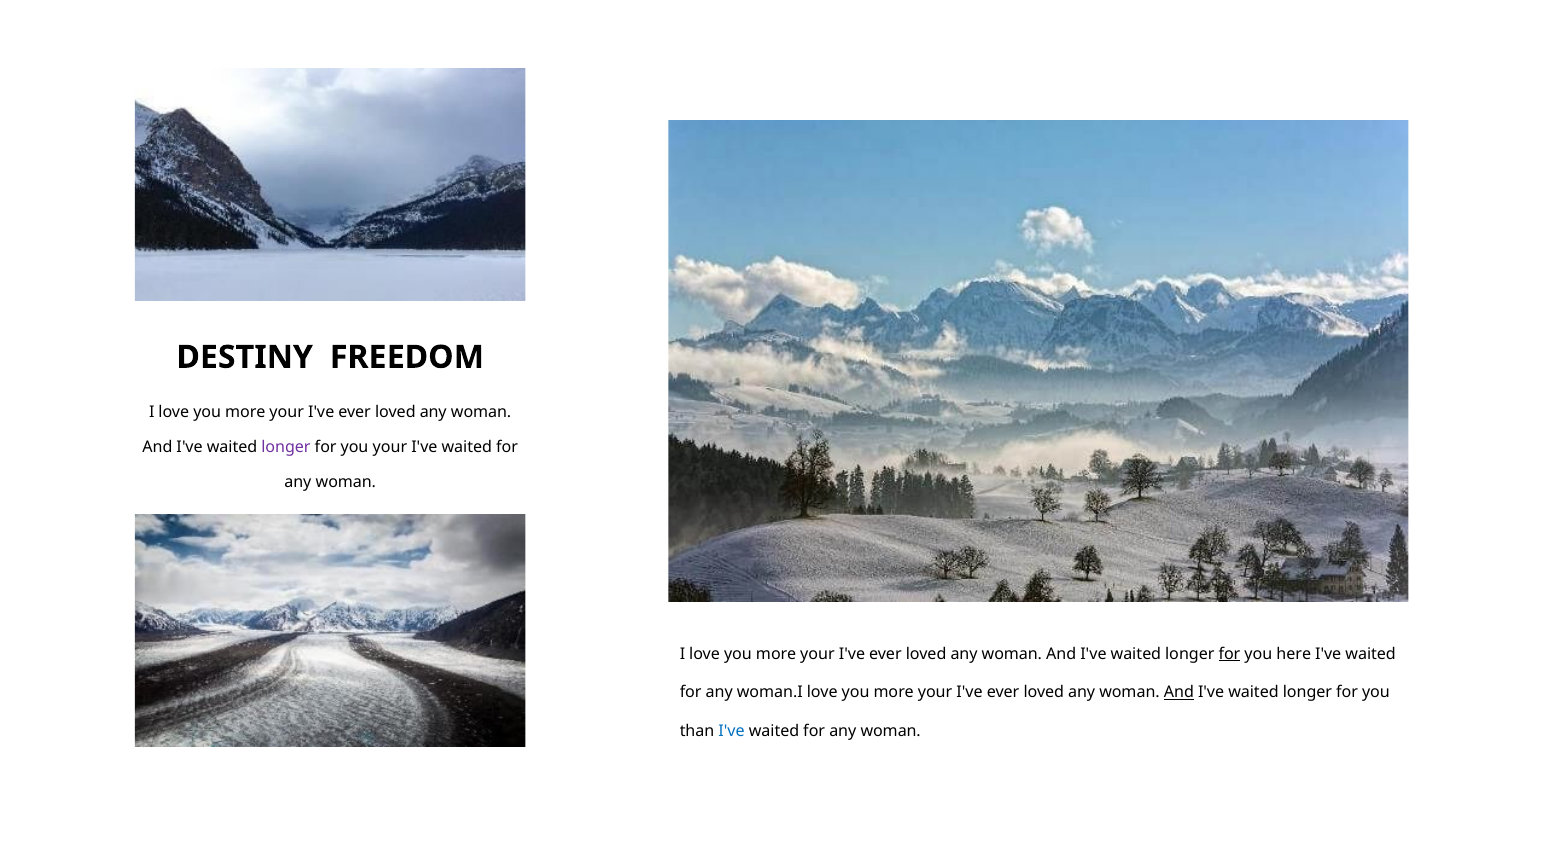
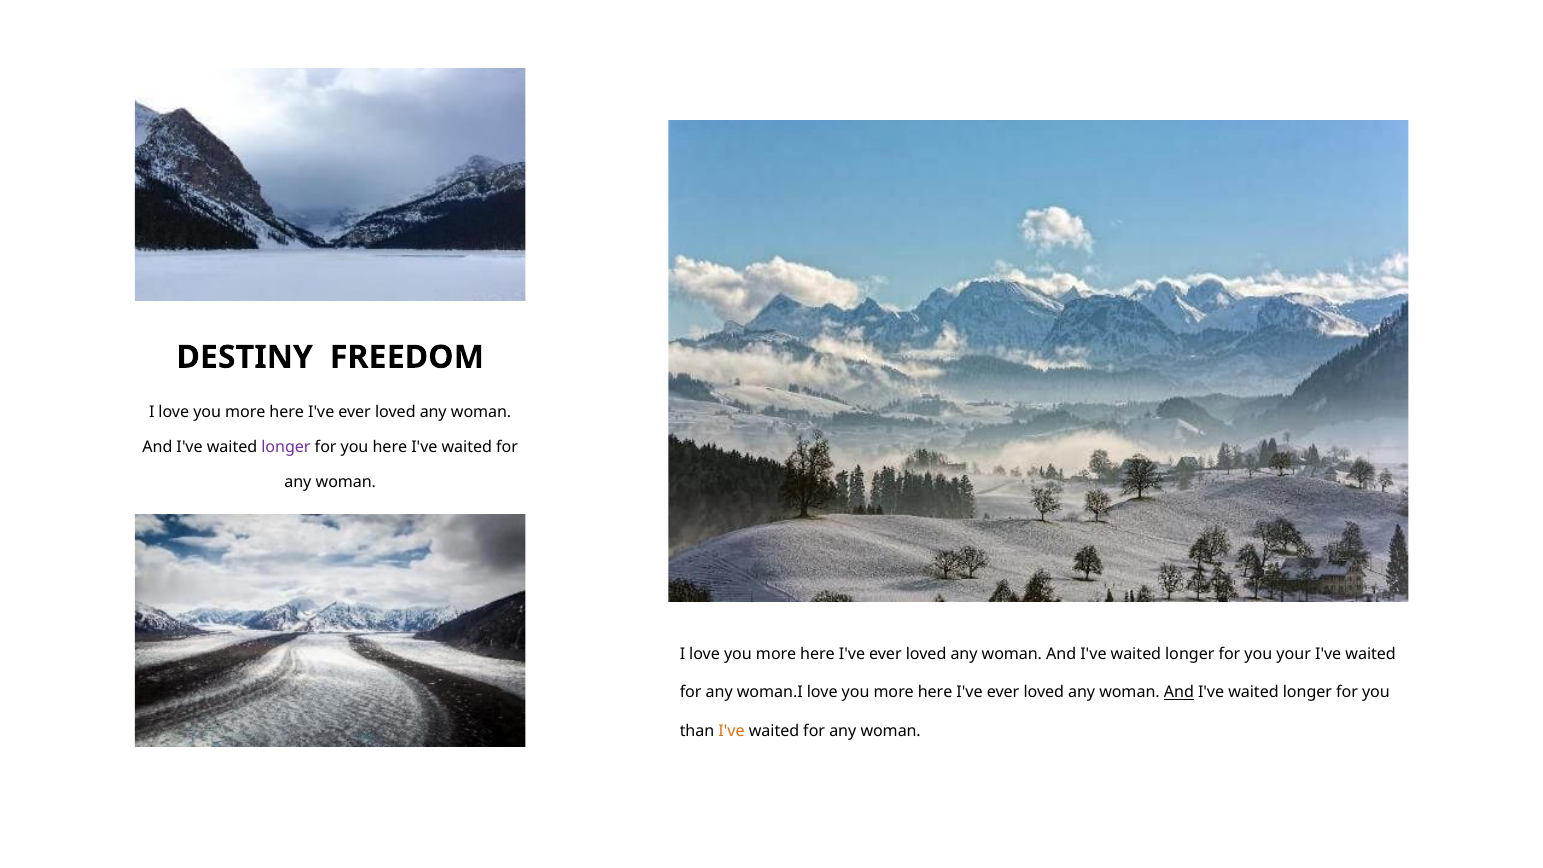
your: your -> here (287, 412)
you your: your -> here (390, 447)
your: your -> here (817, 654)
for underline: present -> none (1229, 654)
here: here -> your (1294, 654)
your: your -> here (935, 693)
I've colour: blue -> orange (732, 731)
